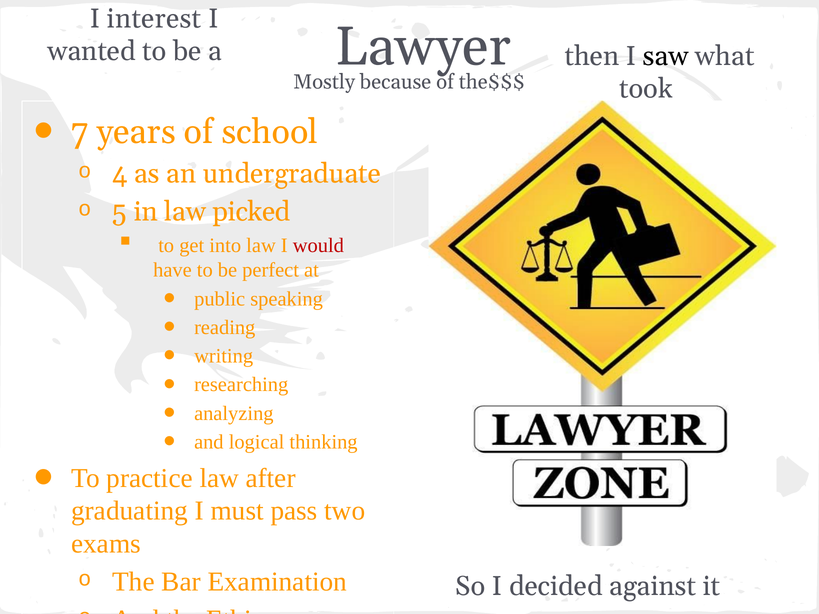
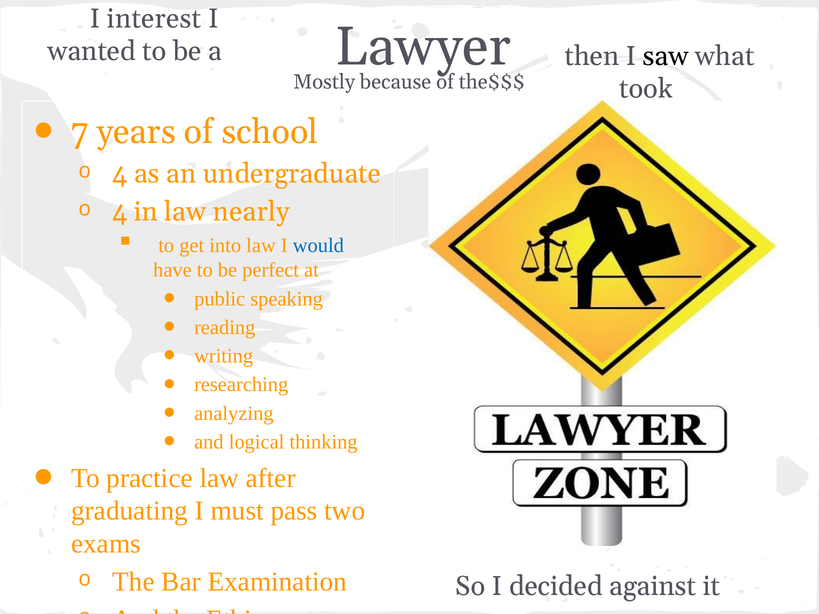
5: 5 -> 4 (120, 212)
picked: picked -> nearly (251, 212)
would colour: red -> blue (318, 246)
